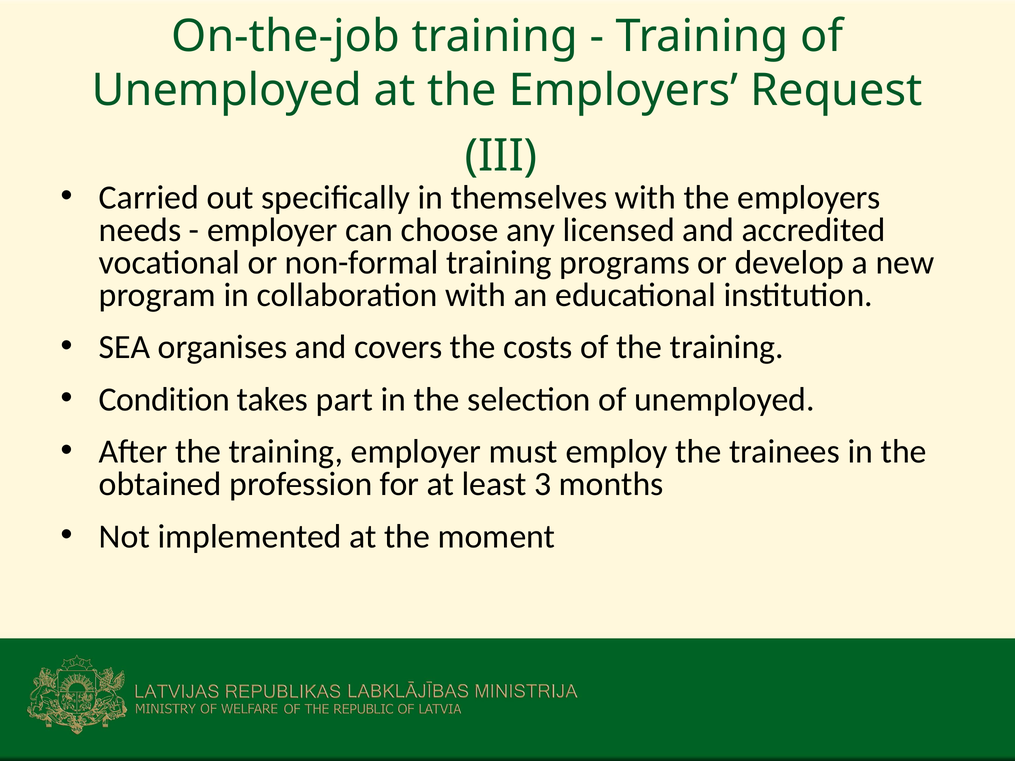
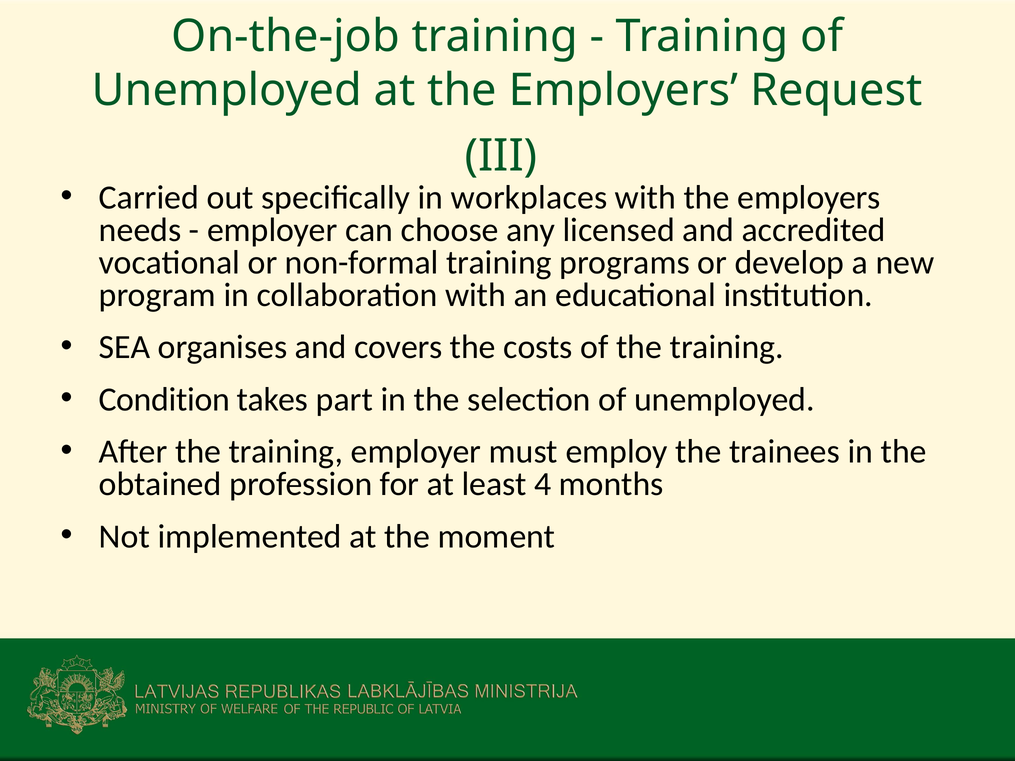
themselves: themselves -> workplaces (529, 198)
3: 3 -> 4 (543, 484)
